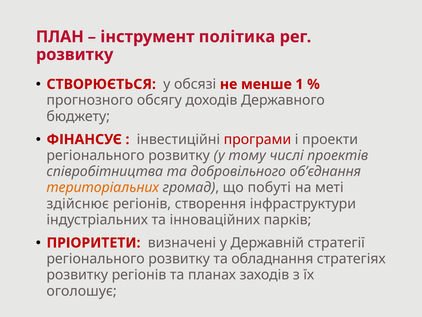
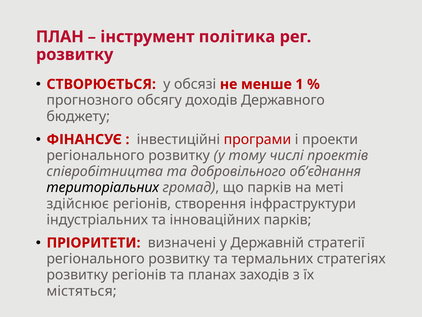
територіальних colour: orange -> black (103, 187)
що побуті: побуті -> парків (269, 187)
обладнання: обладнання -> термальних (272, 259)
оголошує: оголошує -> містяться (82, 291)
